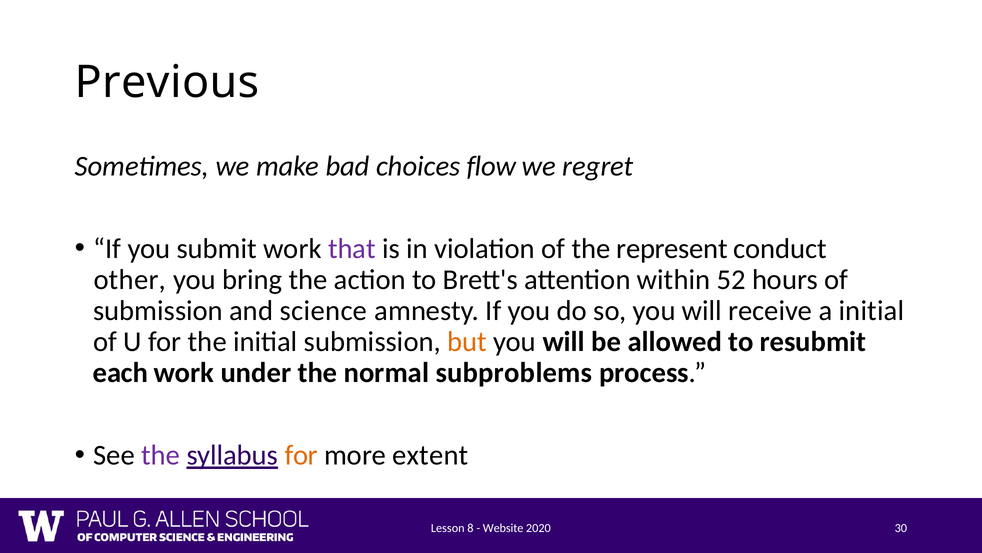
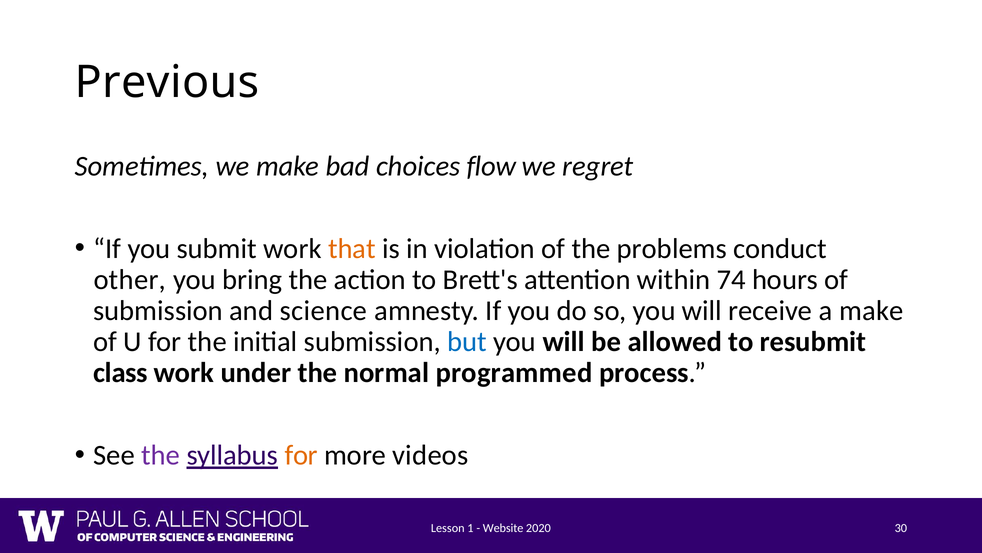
that colour: purple -> orange (352, 248)
represent: represent -> problems (672, 248)
52: 52 -> 74 (731, 279)
a initial: initial -> make (871, 310)
but colour: orange -> blue (467, 341)
each: each -> class (120, 372)
subproblems: subproblems -> programmed (514, 372)
extent: extent -> videos (430, 455)
8: 8 -> 1 (470, 527)
